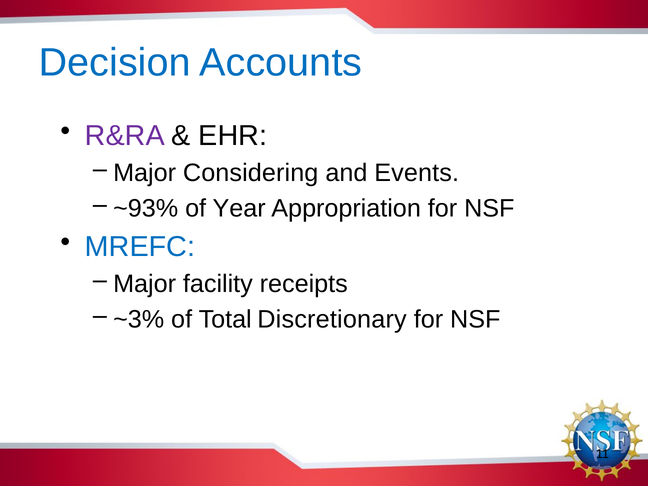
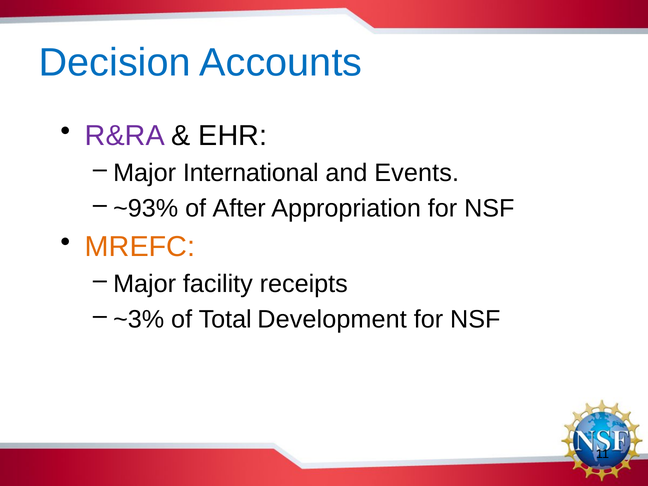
Considering: Considering -> International (251, 173)
Year: Year -> After (239, 208)
MREFC colour: blue -> orange (140, 247)
Discretionary: Discretionary -> Development (332, 319)
